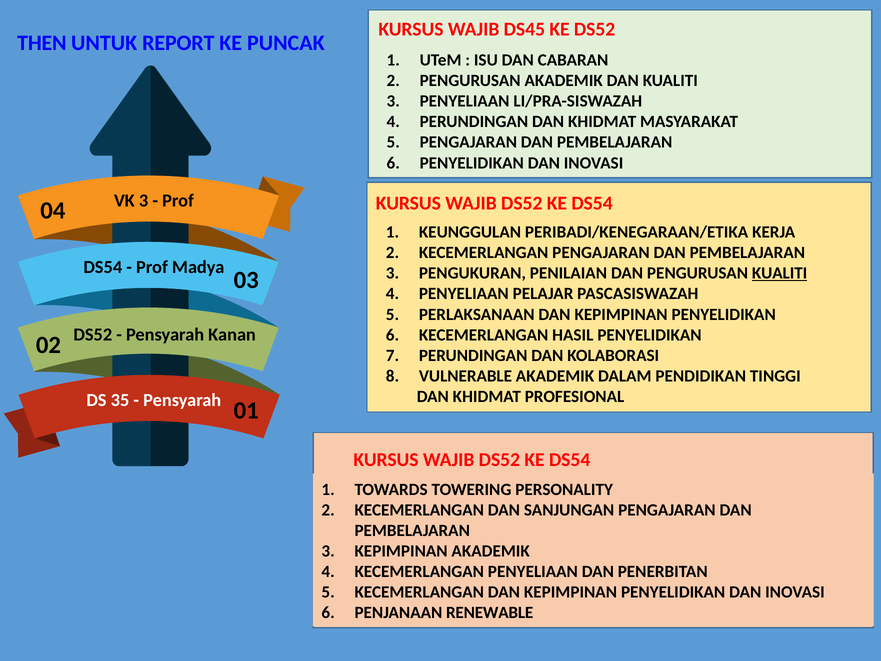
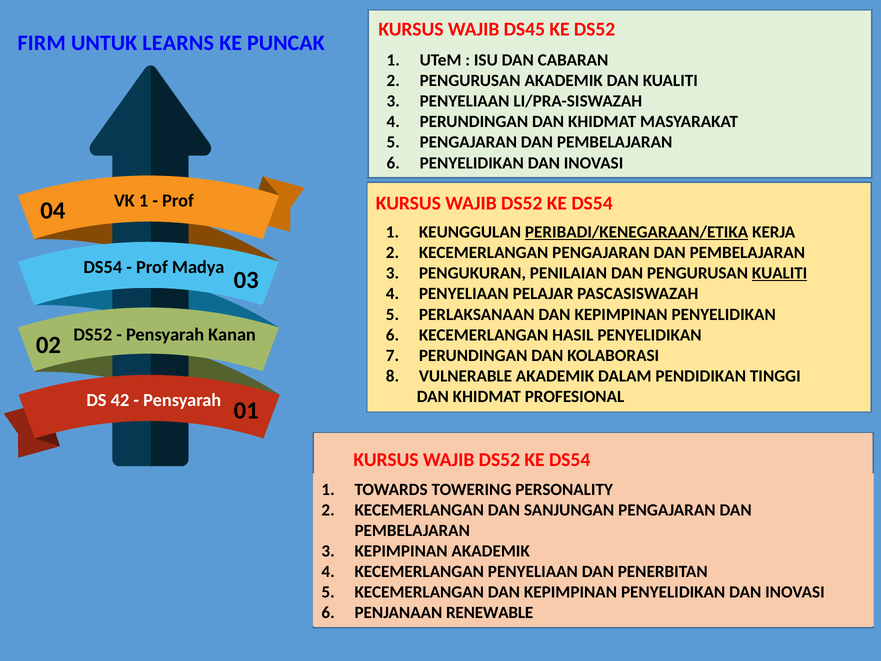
THEN: THEN -> FIRM (42, 43)
REPORT: REPORT -> LEARNS (178, 43)
VK 3: 3 -> 1 (144, 201)
PERIBADI/KENEGARAAN/ETIKA underline: none -> present (637, 232)
35: 35 -> 42 (120, 400)
